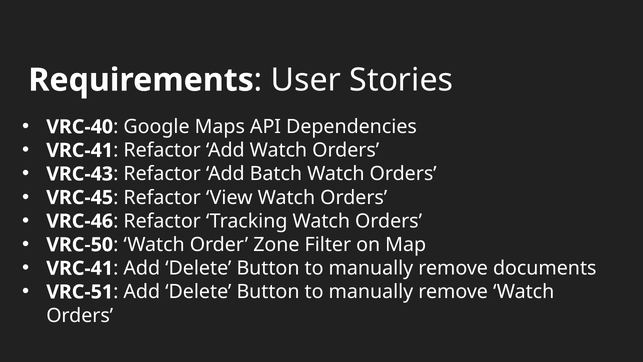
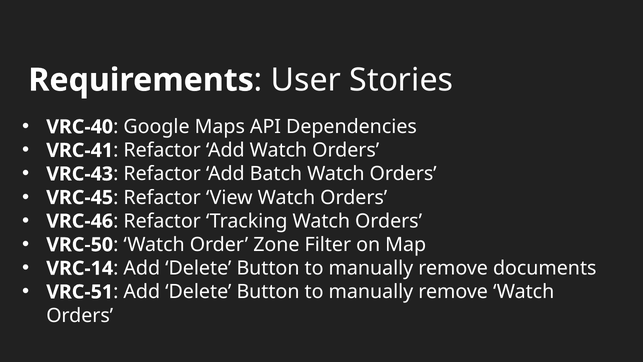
VRC-41: VRC-41 -> VRC-14 (80, 268)
